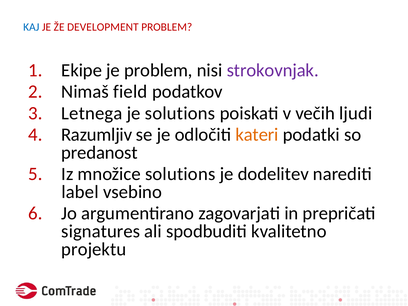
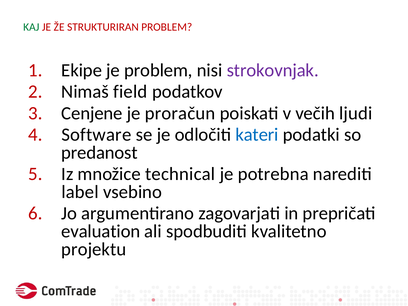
KAJ colour: blue -> green (31, 27)
DEVELOPMENT: DEVELOPMENT -> STRUKTURIRAN (103, 27)
Letnega: Letnega -> Cenjene (92, 113)
je solutions: solutions -> proračun (180, 113)
Razumljiv: Razumljiv -> Software (96, 135)
kateri colour: orange -> blue (257, 135)
množice solutions: solutions -> technical (180, 174)
dodelitev: dodelitev -> potrebna (273, 174)
signatures: signatures -> evaluation (101, 231)
